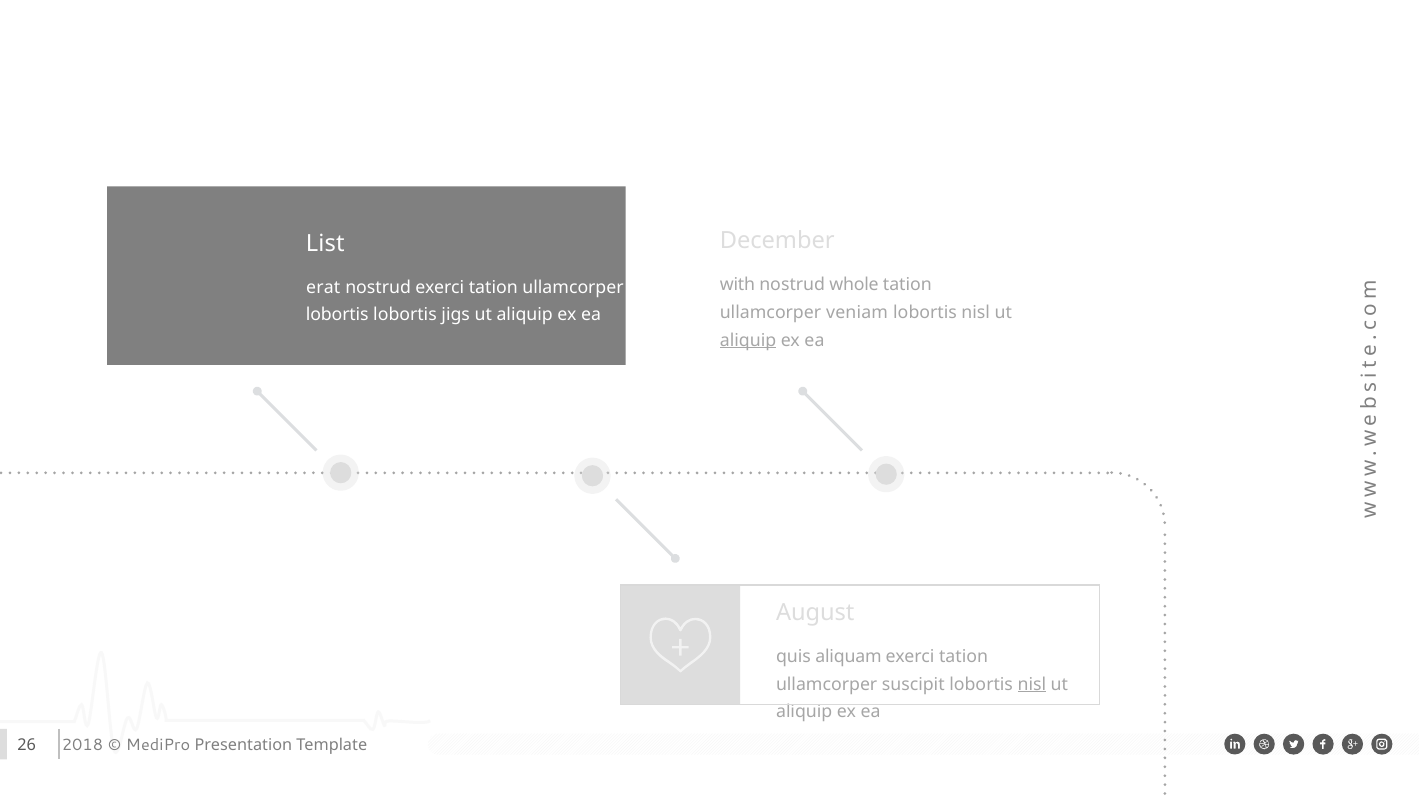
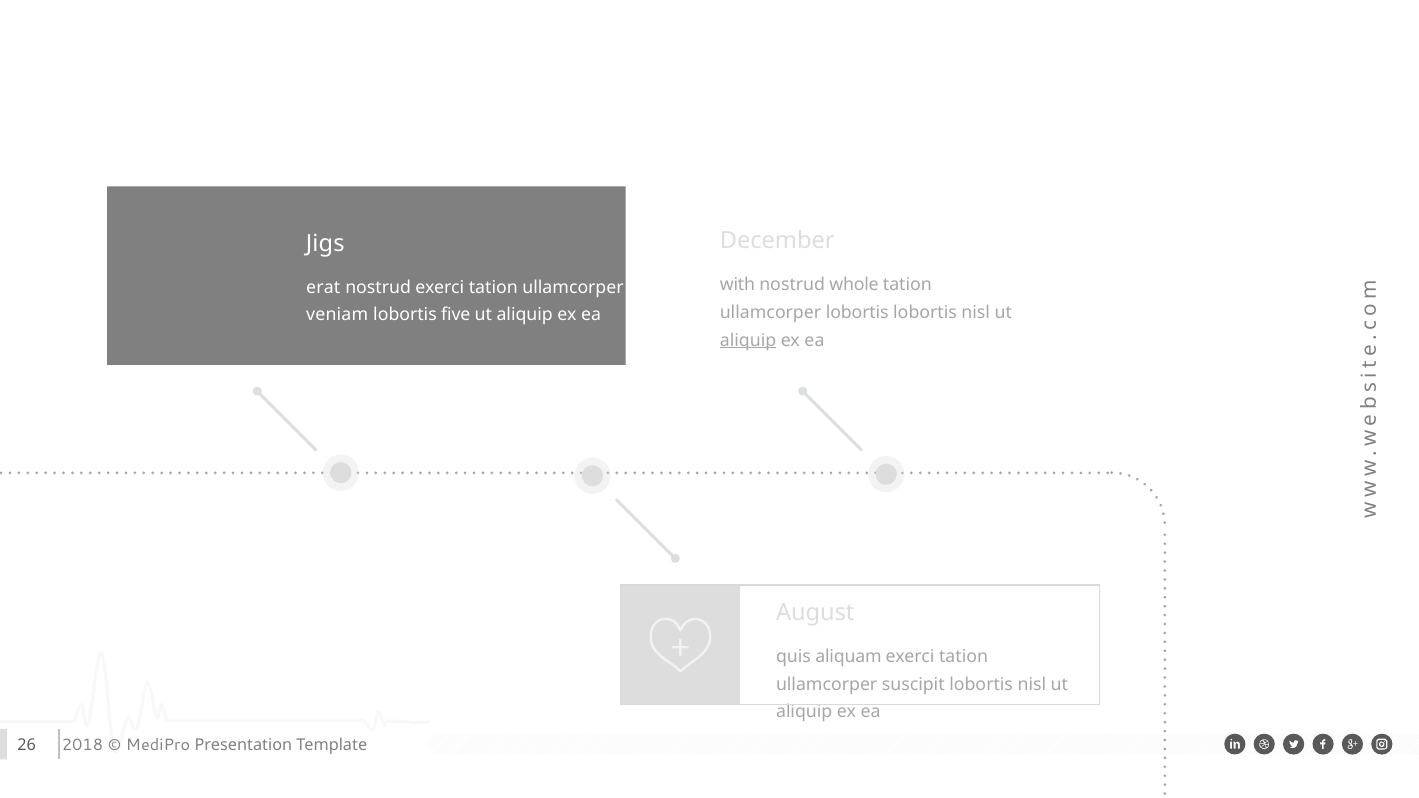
List: List -> Jigs (325, 243)
ullamcorper veniam: veniam -> lobortis (857, 313)
lobortis: lobortis -> veniam (337, 315)
jigs: jigs -> five (456, 315)
nisl underline: present -> none (1032, 684)
